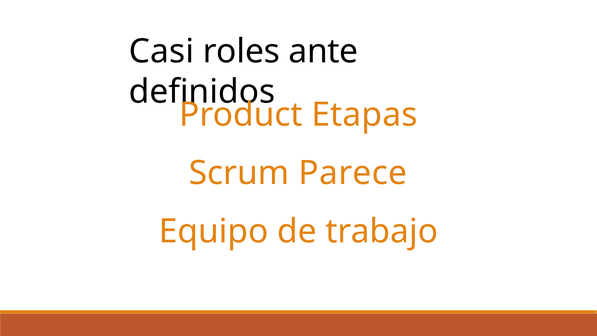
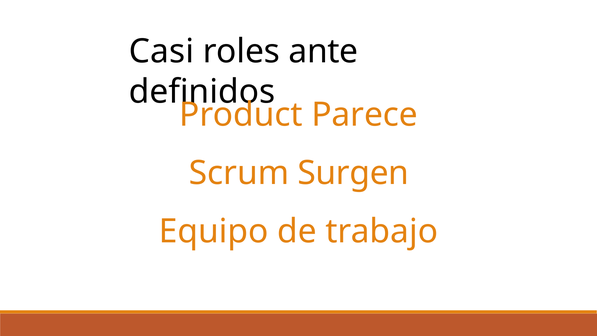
Etapas: Etapas -> Parece (365, 115)
Parece: Parece -> Surgen (353, 173)
